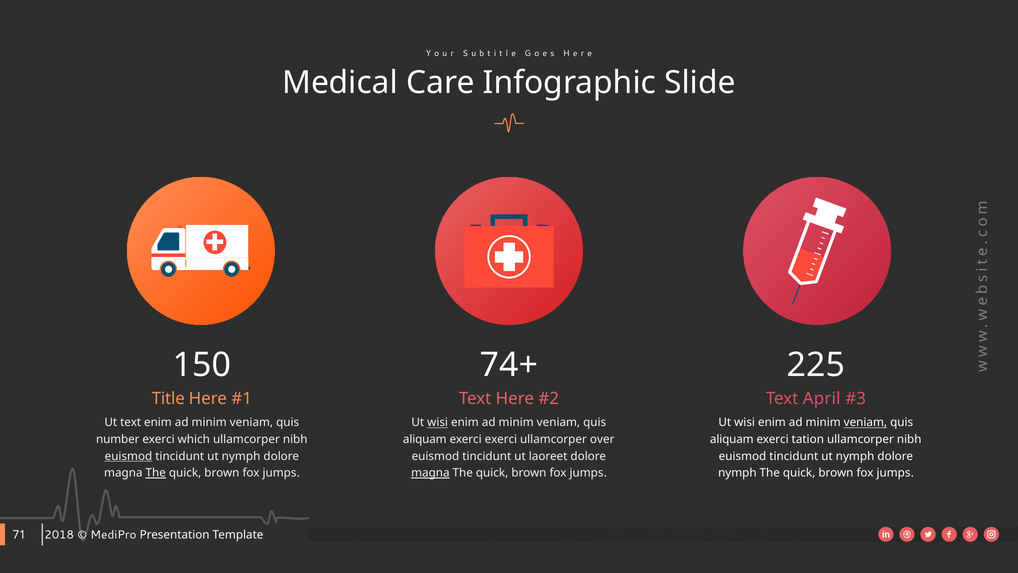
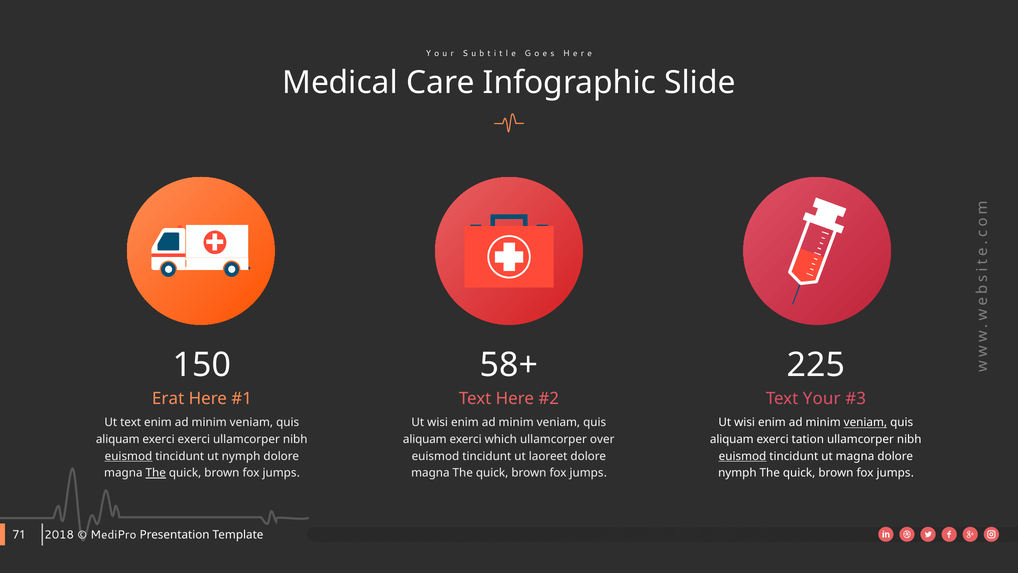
74+: 74+ -> 58+ (509, 365)
Title: Title -> Erat (168, 398)
April: April -> Your (822, 398)
wisi underline: present -> none (438, 422)
number: number -> aliquam (118, 439)
exerci which: which -> exerci (194, 439)
exerci exerci: exerci -> which (501, 439)
euismod underline: none -> present (742, 456)
nymph: nymph -> magna (855, 456)
magna underline: present -> none (430, 473)
